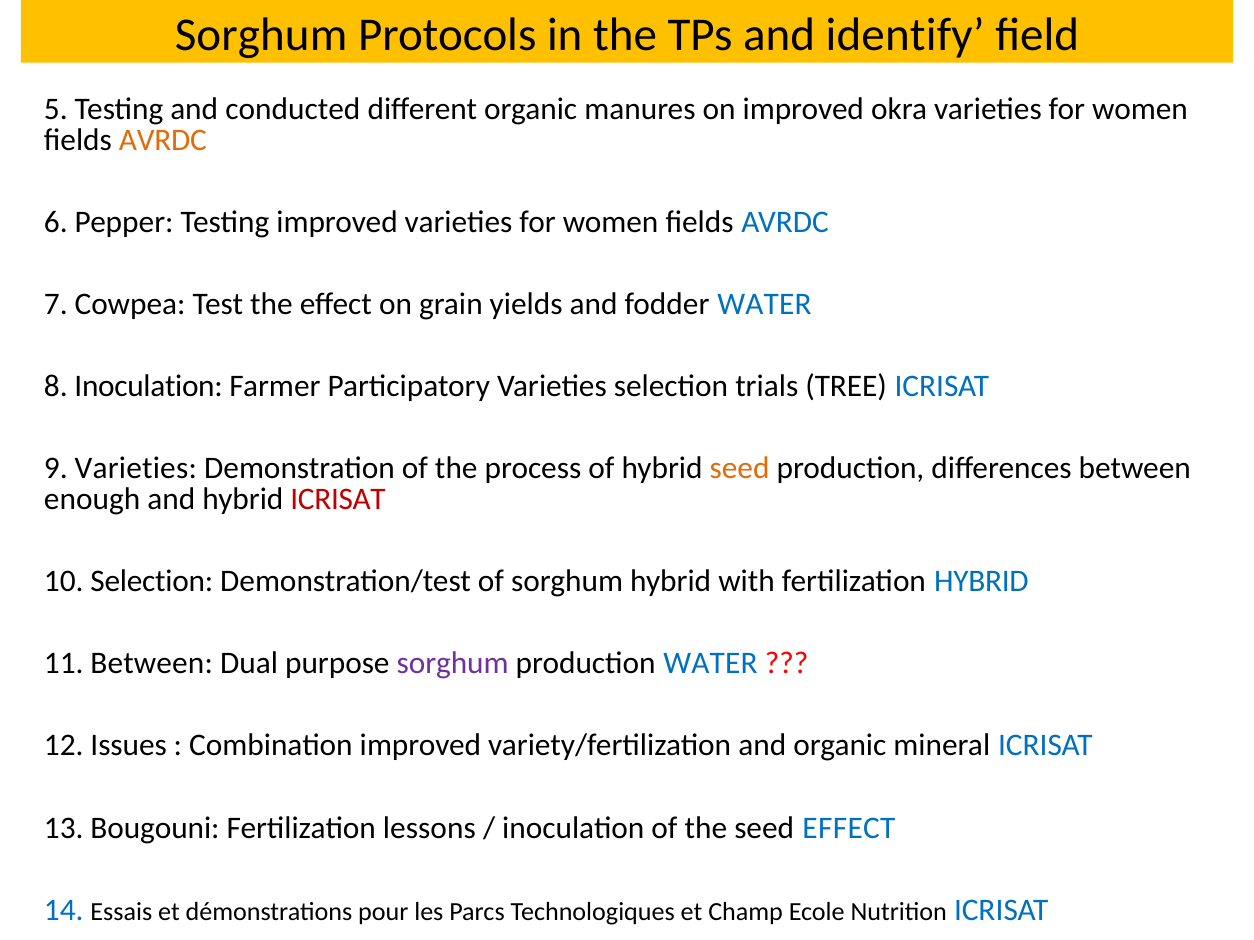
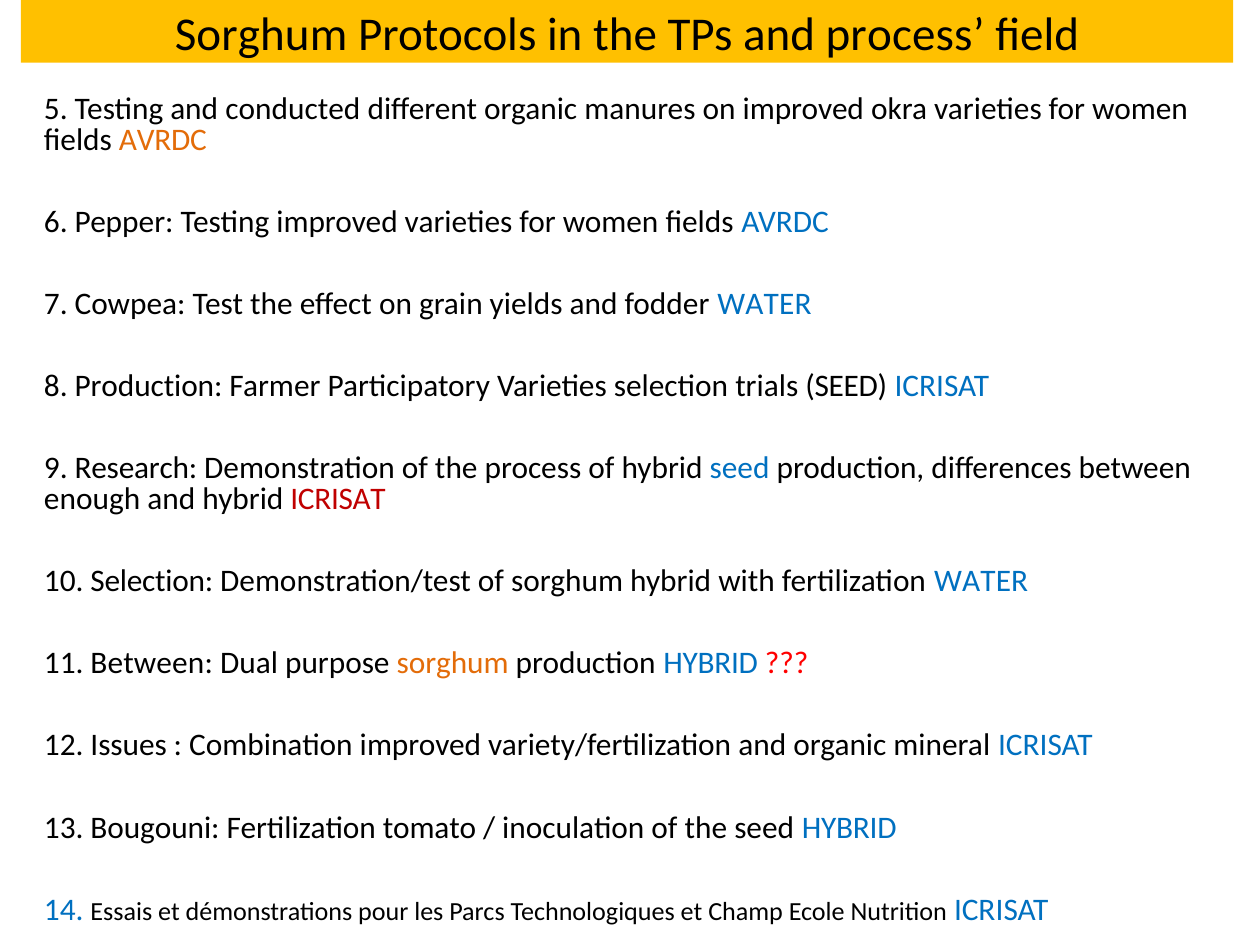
and identify: identify -> process (905, 35)
8 Inoculation: Inoculation -> Production (149, 387)
trials TREE: TREE -> SEED (846, 387)
9 Varieties: Varieties -> Research (136, 469)
seed colour: orange -> blue (740, 469)
fertilization HYBRID: HYBRID -> WATER (981, 582)
sorghum colour: purple -> orange (453, 664)
production WATER: WATER -> HYBRID (711, 664)
lessons: lessons -> tomato (430, 828)
seed EFFECT: EFFECT -> HYBRID (849, 828)
